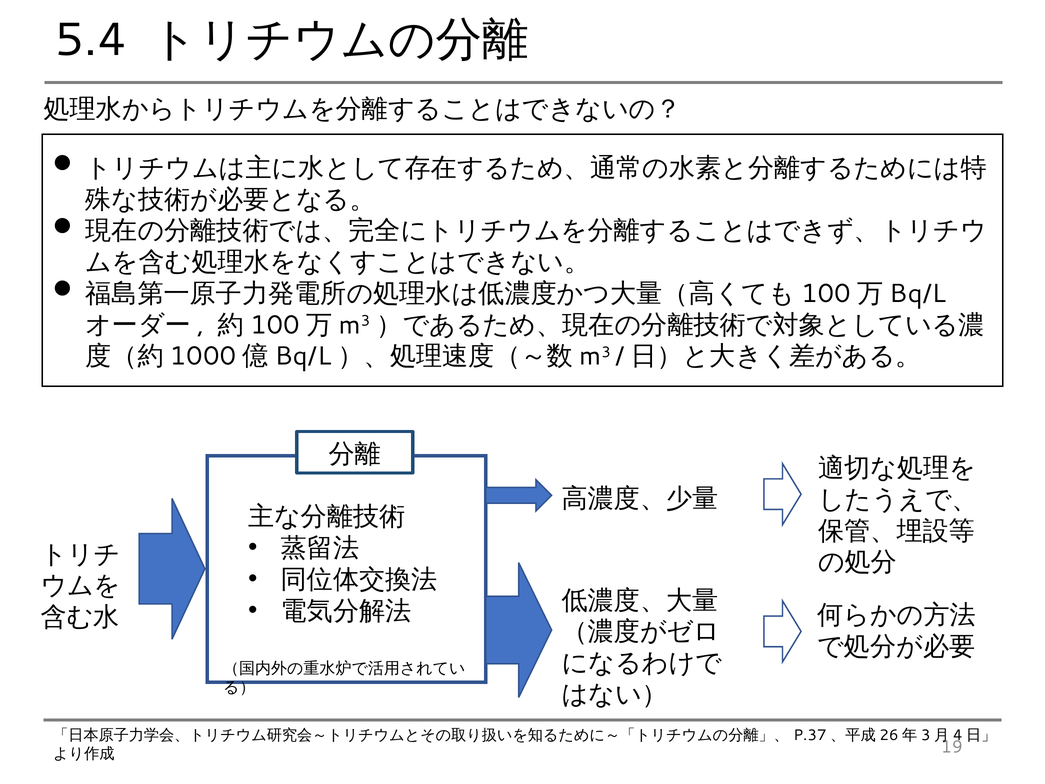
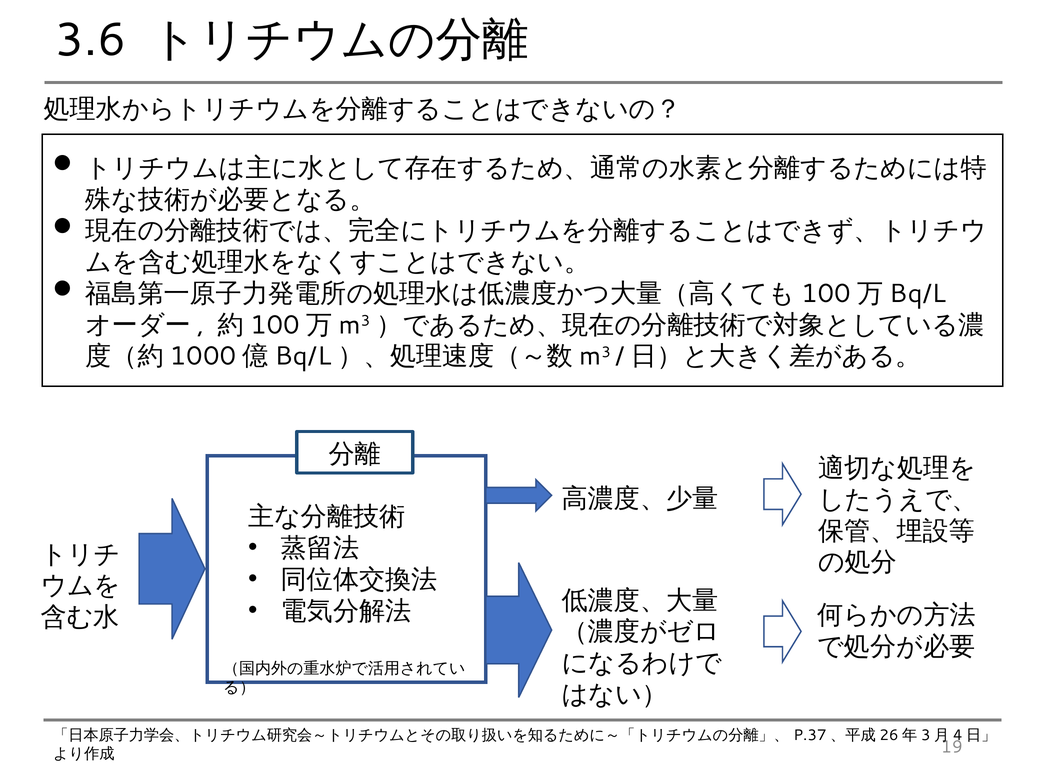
5.4: 5.4 -> 3.6 (91, 40)
